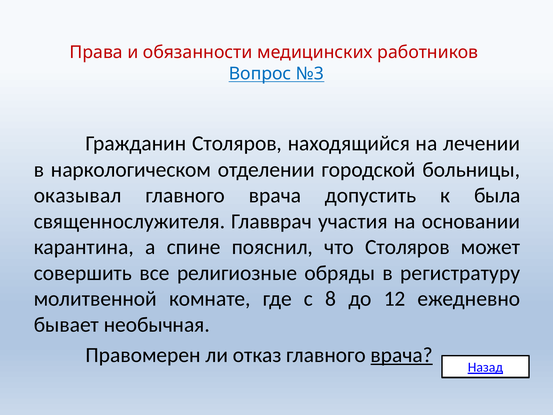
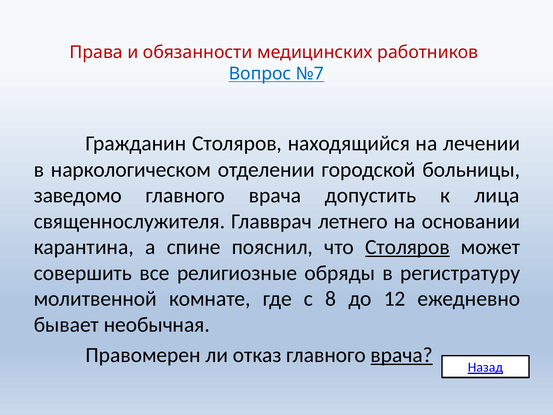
№3: №3 -> №7 (310, 74)
оказывал: оказывал -> заведомо (78, 195)
была: была -> лица (497, 195)
участия: участия -> летнего (353, 221)
Столяров underline: none -> present (407, 247)
